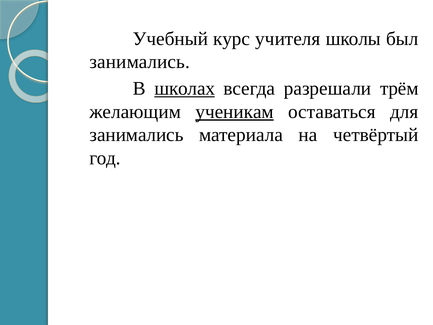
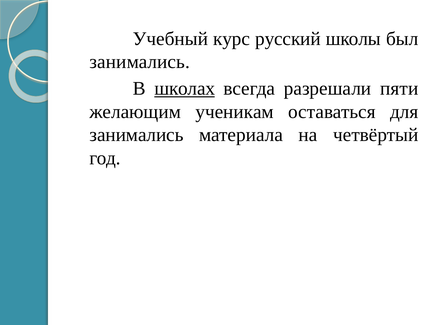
учителя: учителя -> русский (288, 39)
трём: трём -> пяти (399, 89)
ученикам underline: present -> none (235, 112)
